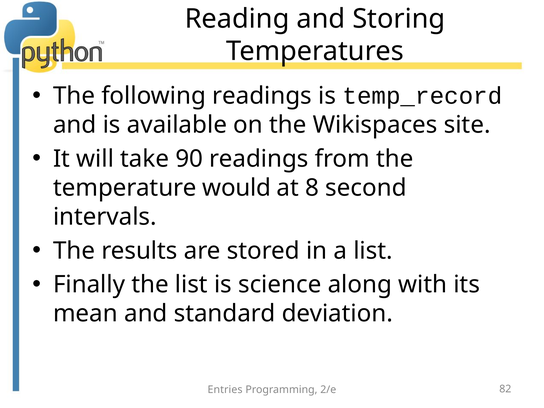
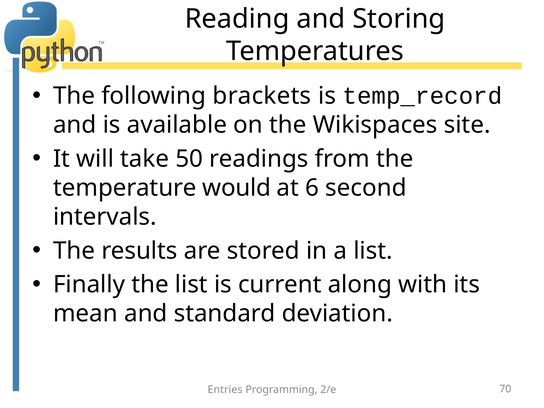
following readings: readings -> brackets (262, 96)
90: 90 -> 50 (189, 159)
8: 8 -> 6 (312, 188)
science: science -> current (280, 285)
82: 82 -> 70 (505, 389)
